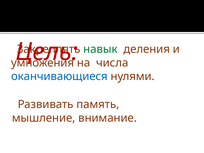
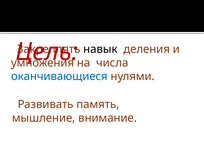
навык colour: green -> black (100, 49)
